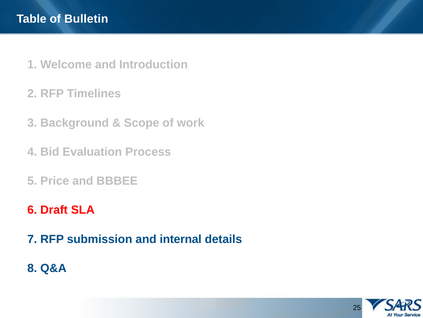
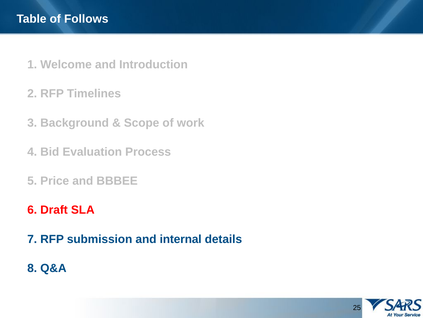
Bulletin: Bulletin -> Follows (86, 19)
